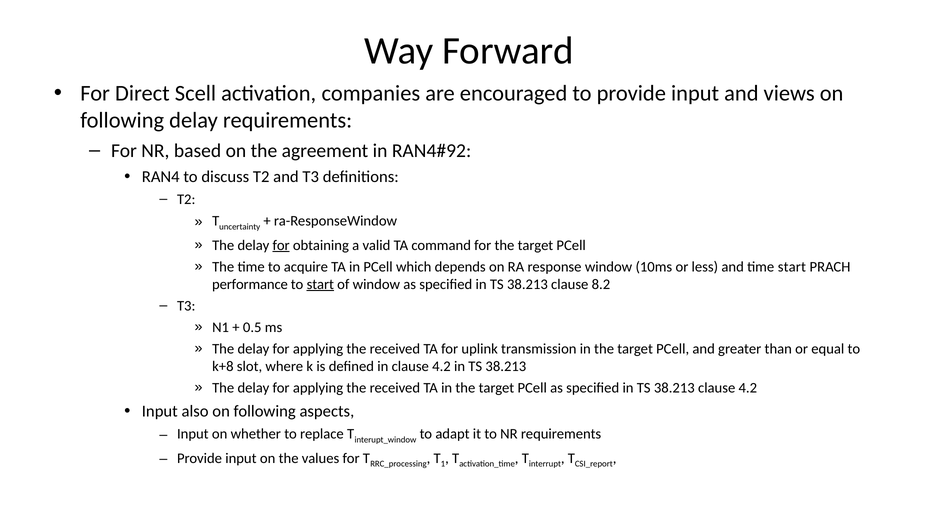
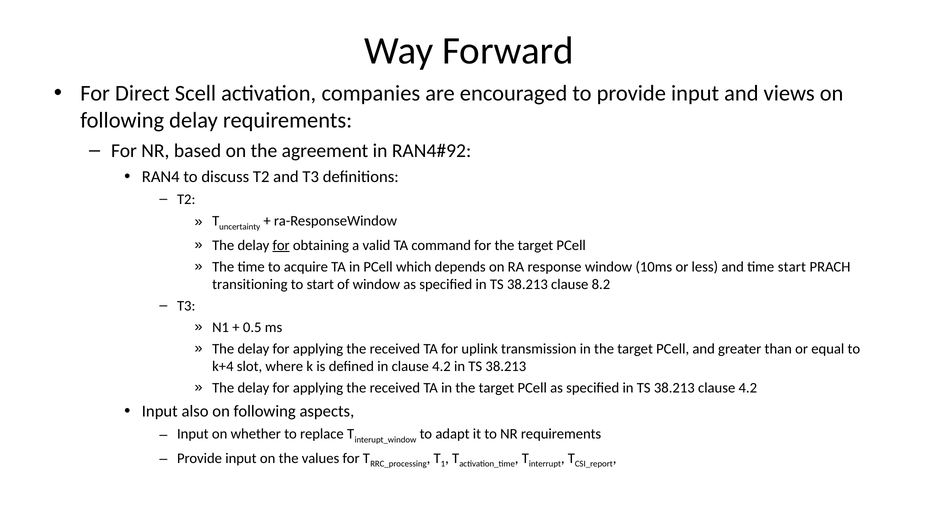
performance: performance -> transitioning (250, 284)
start underline: present -> none (320, 284)
k+8: k+8 -> k+4 (223, 366)
